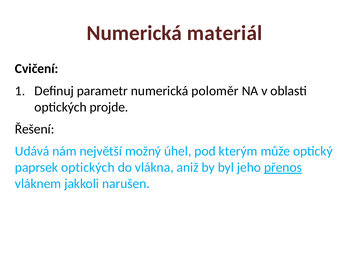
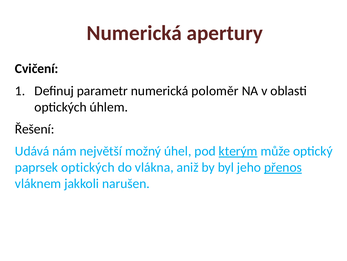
materiál: materiál -> apertury (225, 33)
projde: projde -> úhlem (109, 107)
kterým underline: none -> present (238, 151)
